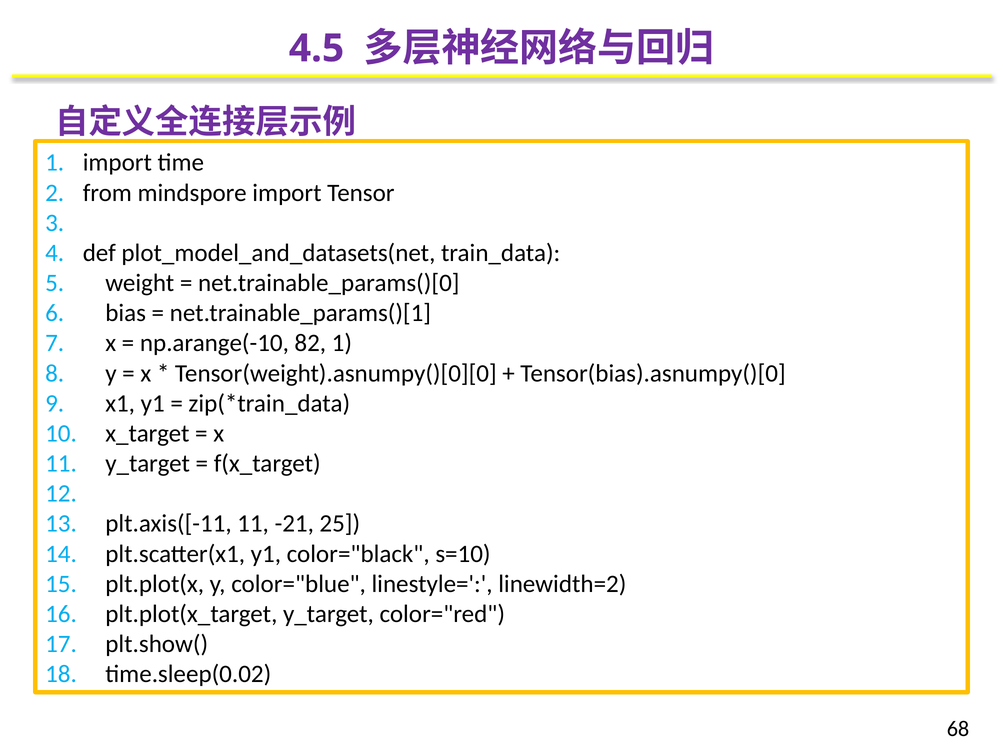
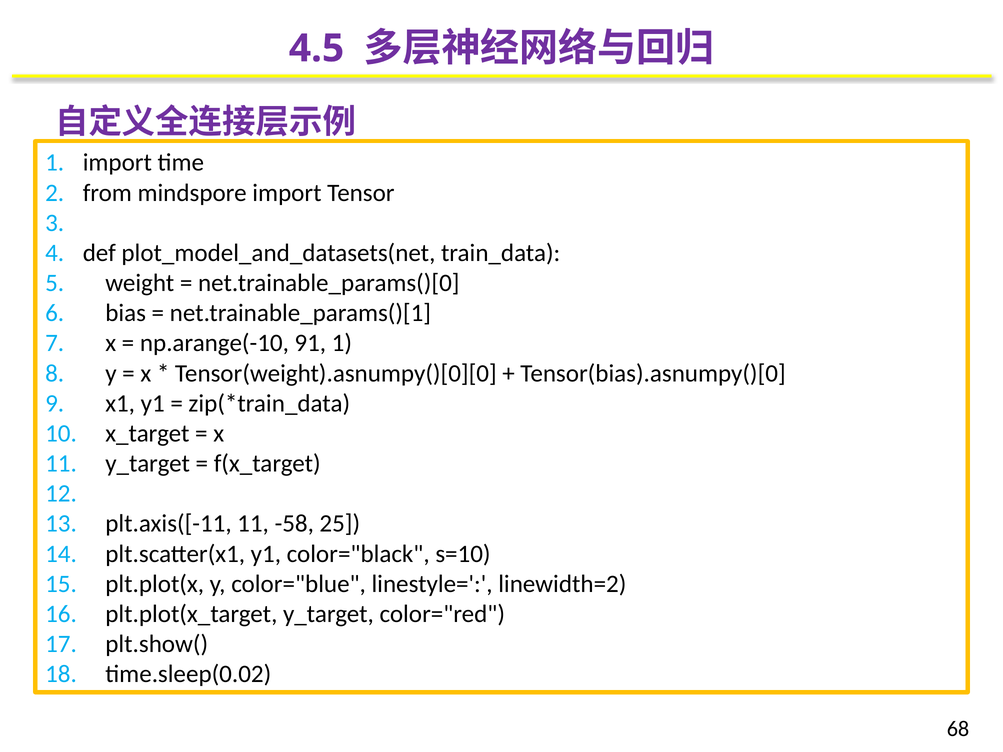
82: 82 -> 91 (310, 343)
-21: -21 -> -58 (294, 524)
